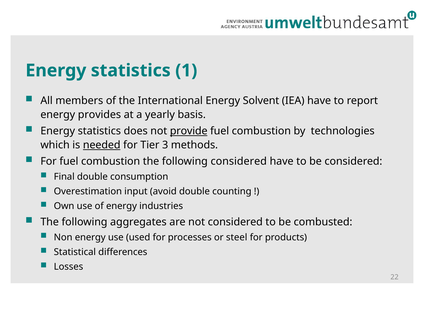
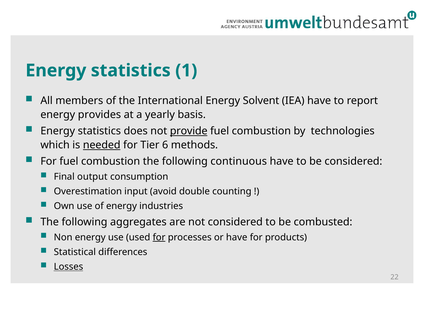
3: 3 -> 6 (165, 145)
following considered: considered -> continuous (239, 161)
Final double: double -> output (92, 177)
for underline: none -> present (159, 237)
or steel: steel -> have (237, 237)
Losses underline: none -> present (69, 267)
